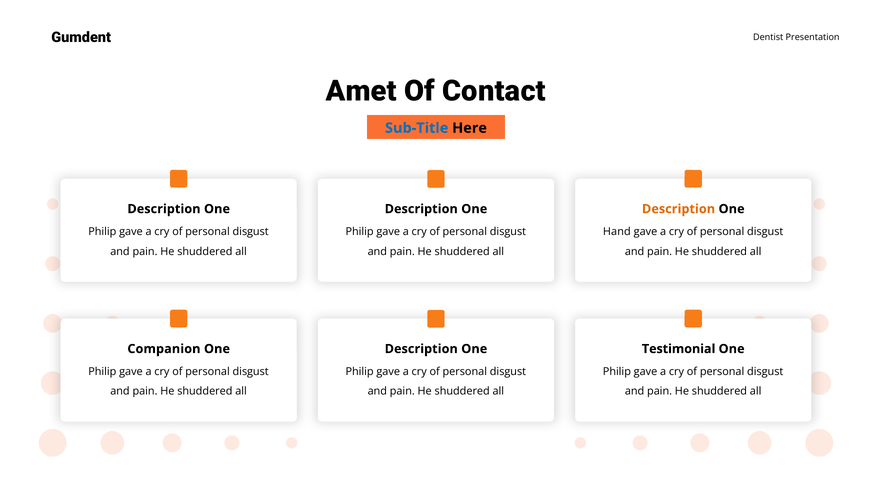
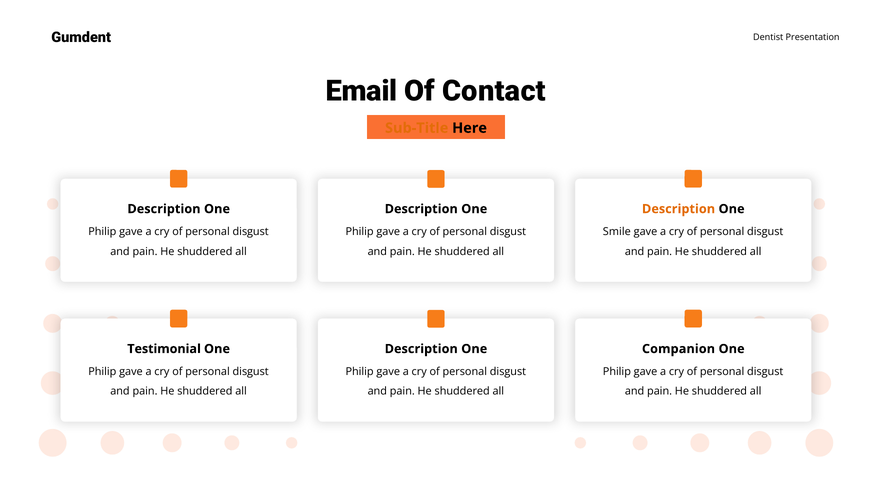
Amet: Amet -> Email (361, 91)
Sub-Title colour: blue -> orange (417, 128)
Hand: Hand -> Smile (617, 232)
Companion: Companion -> Testimonial (164, 349)
Testimonial: Testimonial -> Companion (678, 349)
